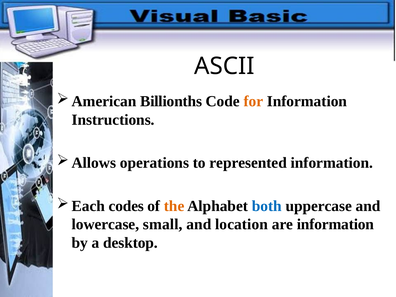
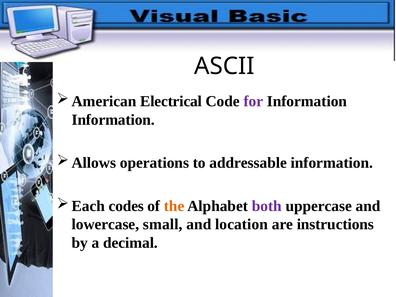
Billionths: Billionths -> Electrical (171, 101)
for colour: orange -> purple (253, 101)
Instructions: Instructions -> Information (113, 120)
represented: represented -> addressable (248, 163)
both colour: blue -> purple (267, 206)
are information: information -> instructions (335, 224)
desktop: desktop -> decimal (131, 243)
